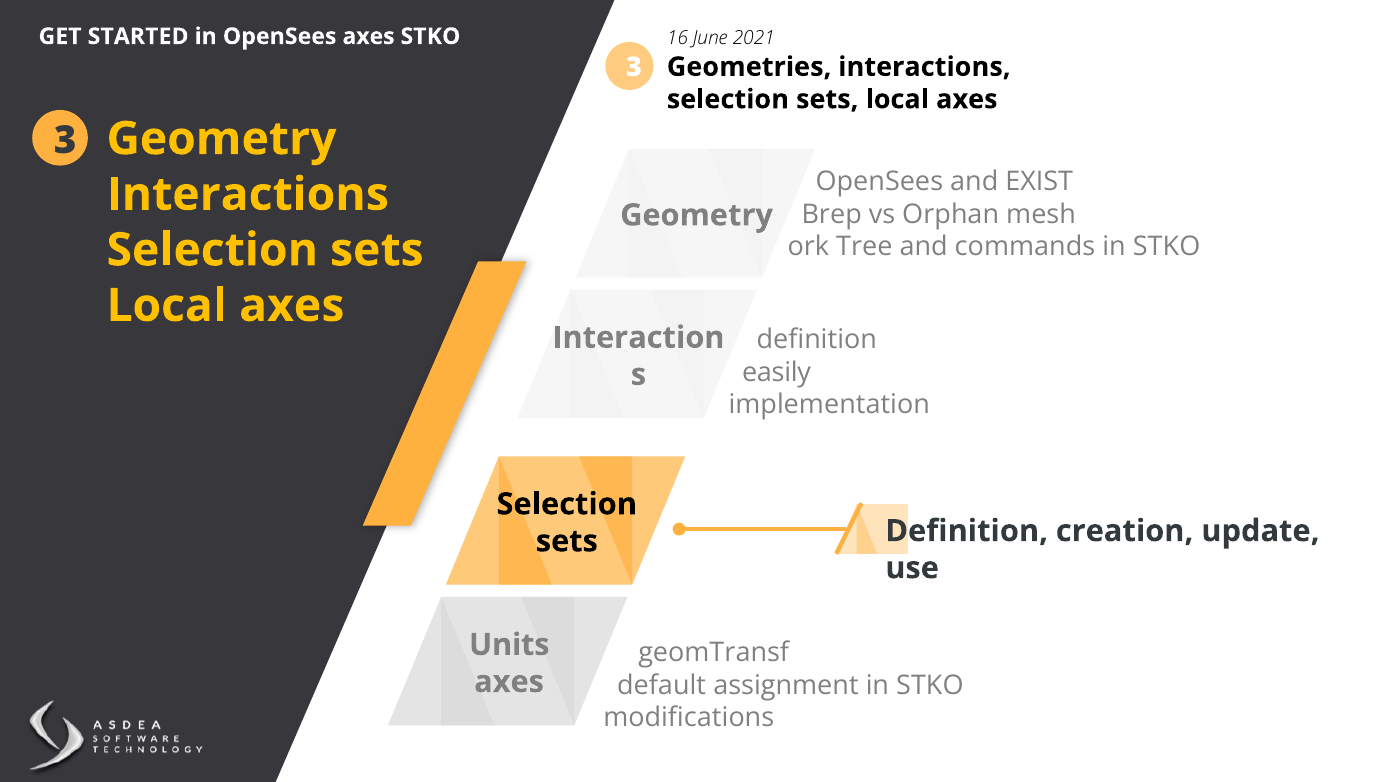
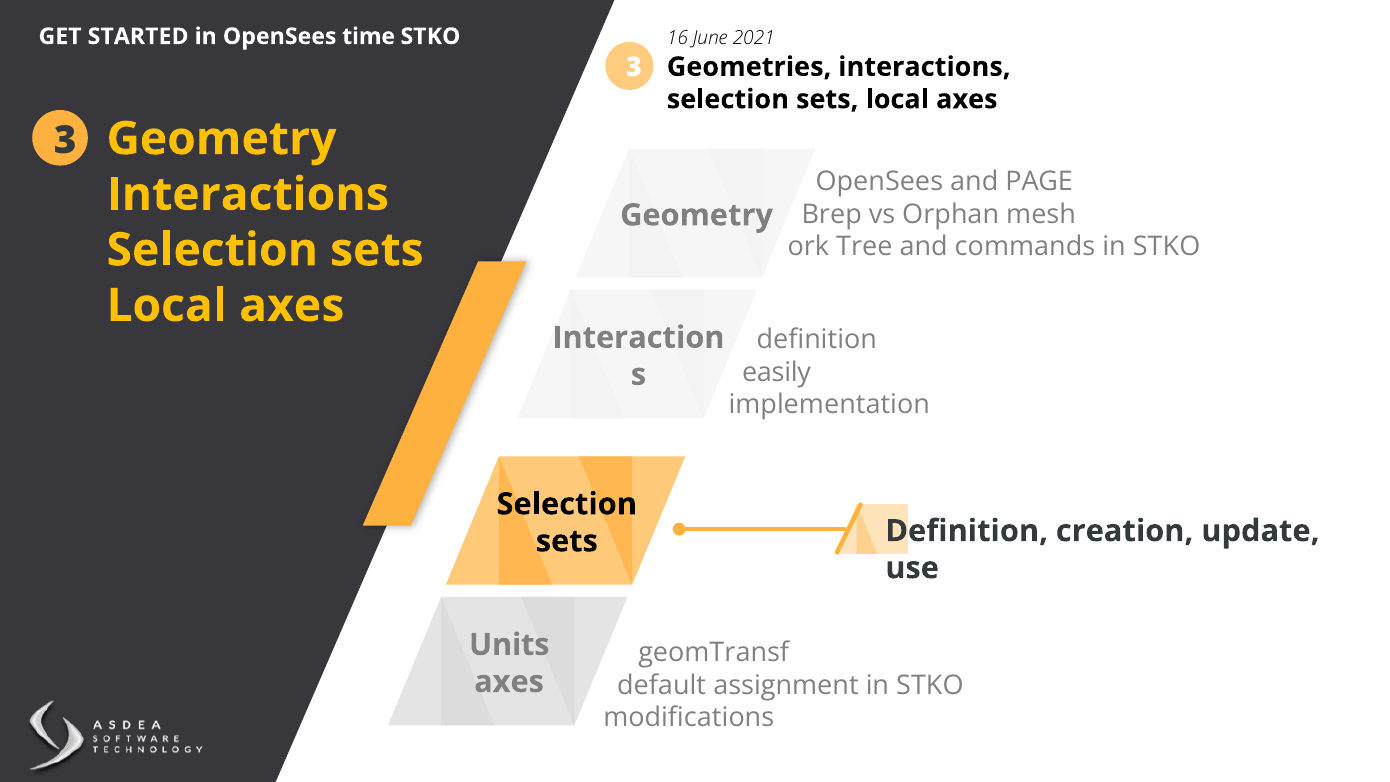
OpenSees axes: axes -> time (369, 36)
EXIST: EXIST -> PAGE (1039, 182)
